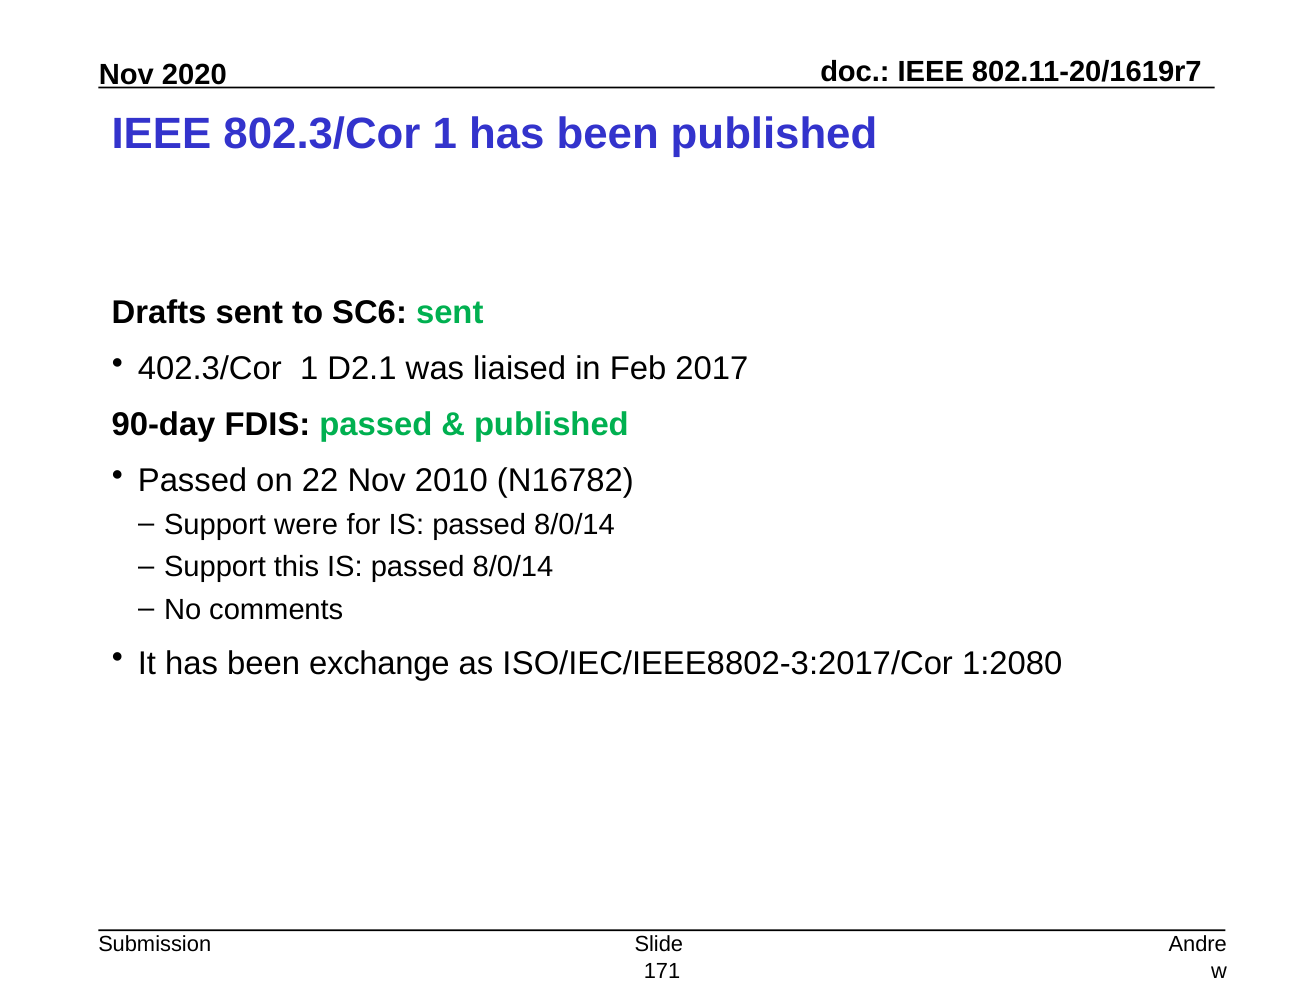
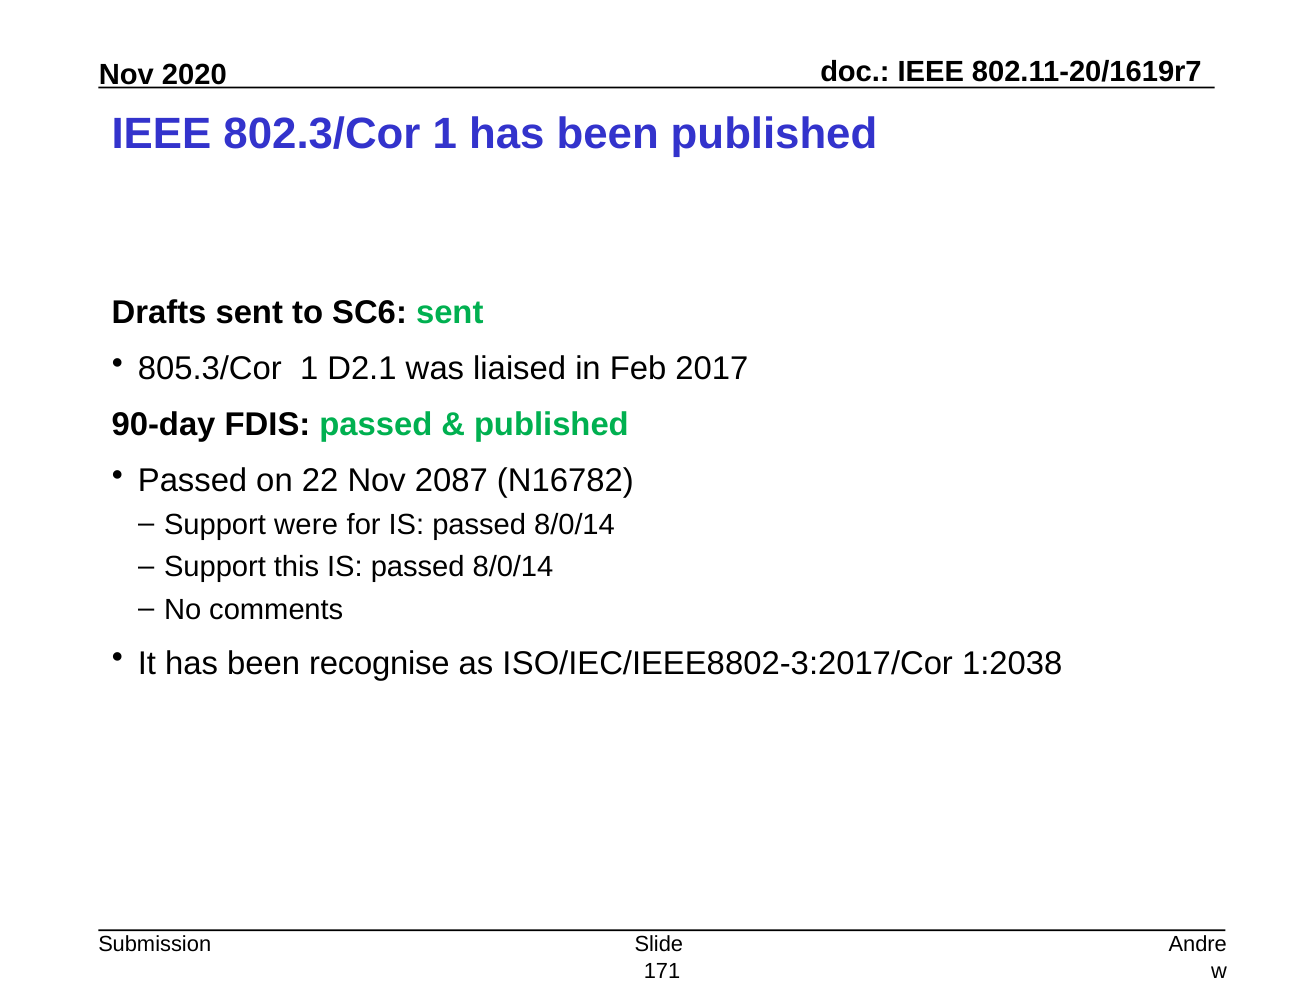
402.3/Cor: 402.3/Cor -> 805.3/Cor (210, 369)
2010: 2010 -> 2087 (451, 481)
exchange: exchange -> recognise (379, 663)
1:2080: 1:2080 -> 1:2038 (1012, 663)
